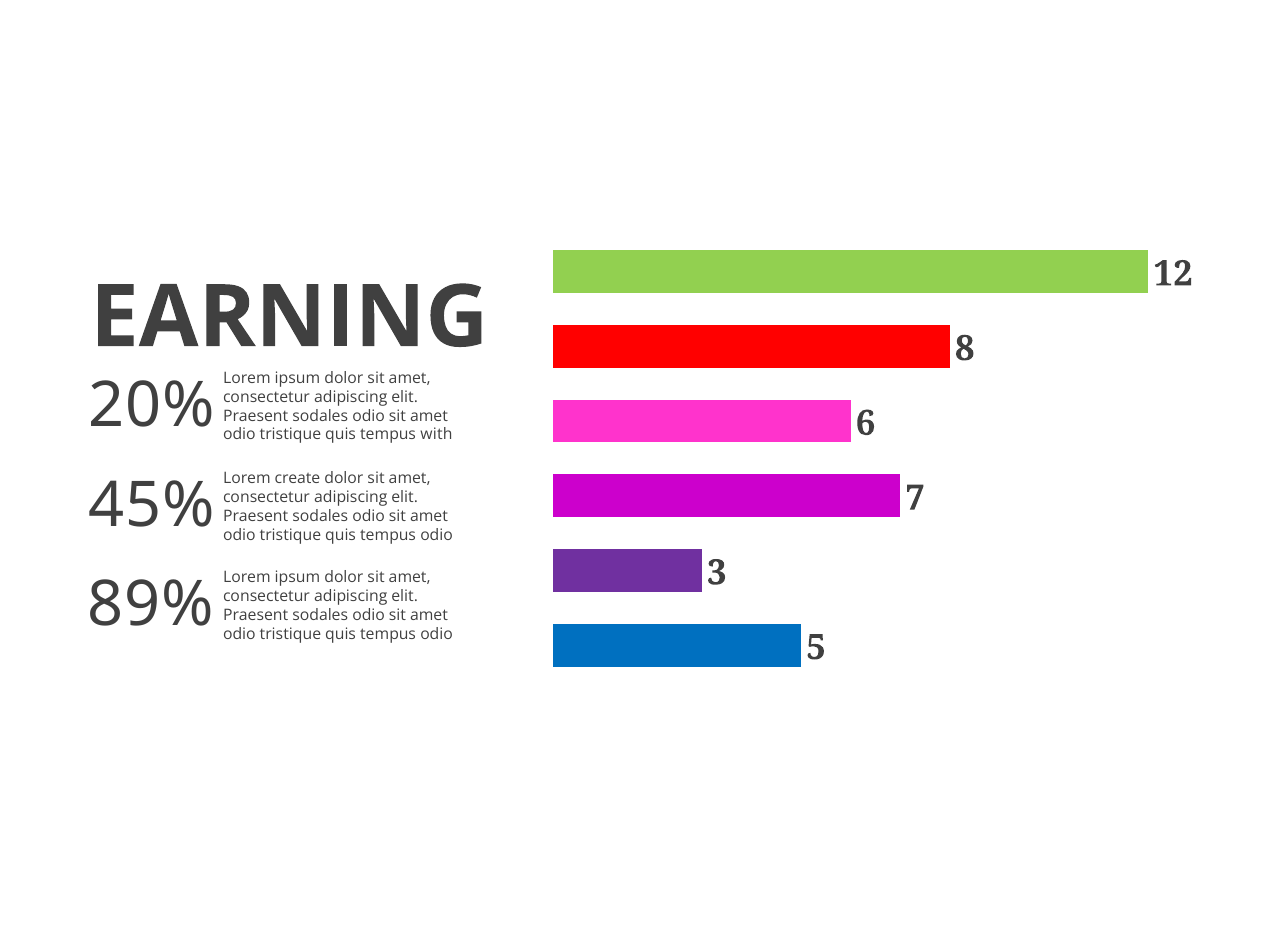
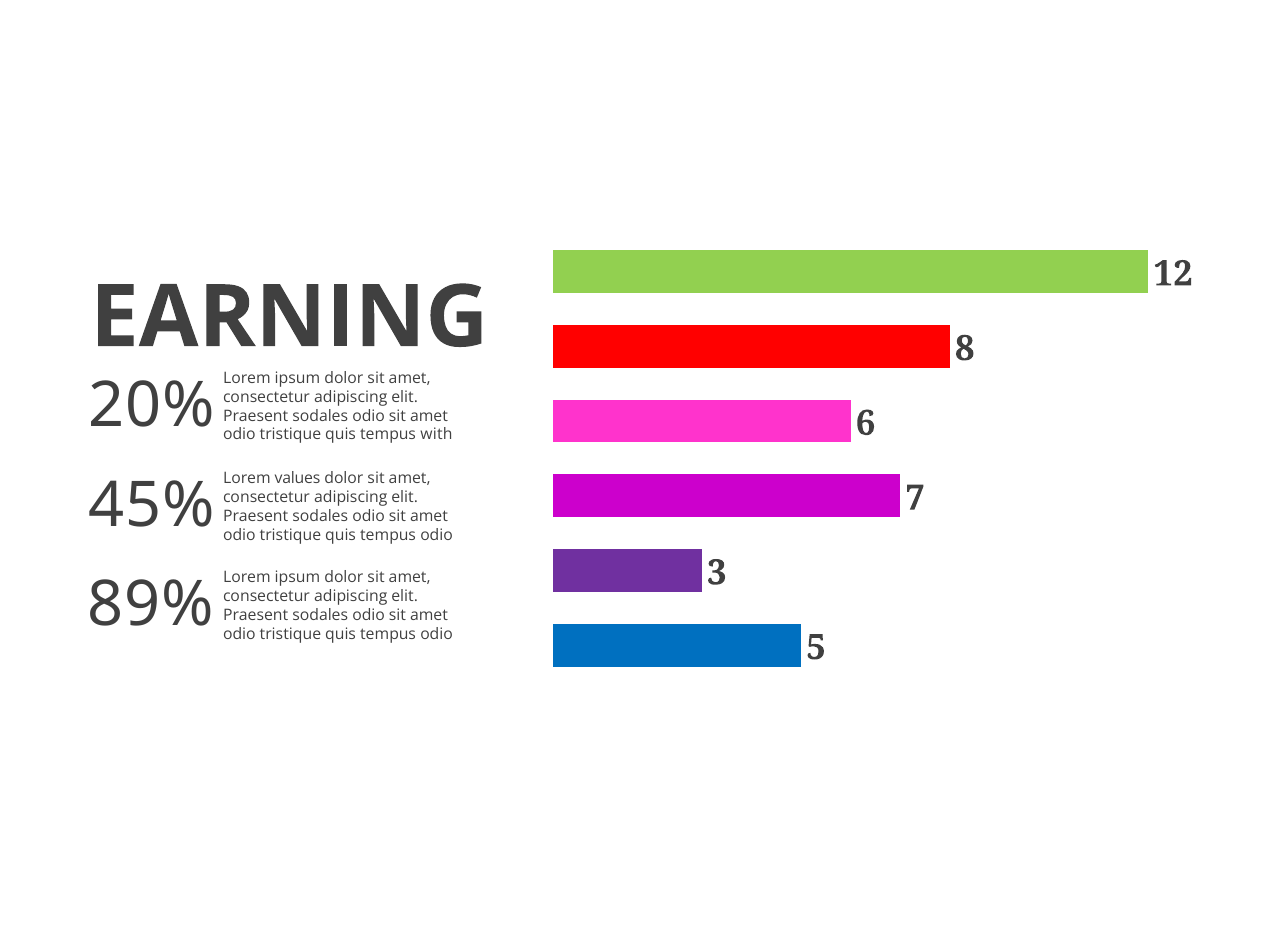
create: create -> values (298, 478)
